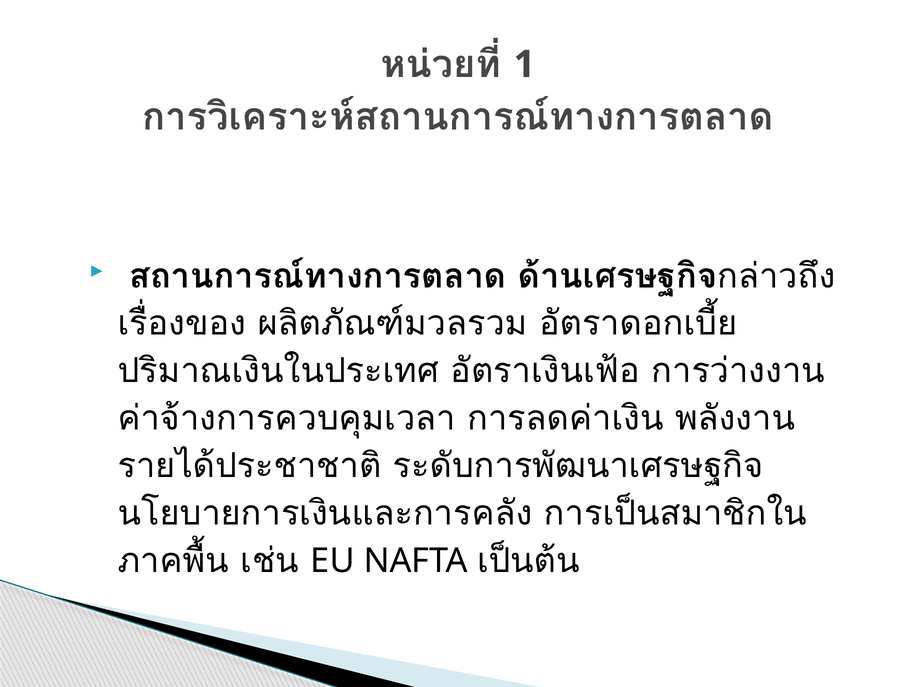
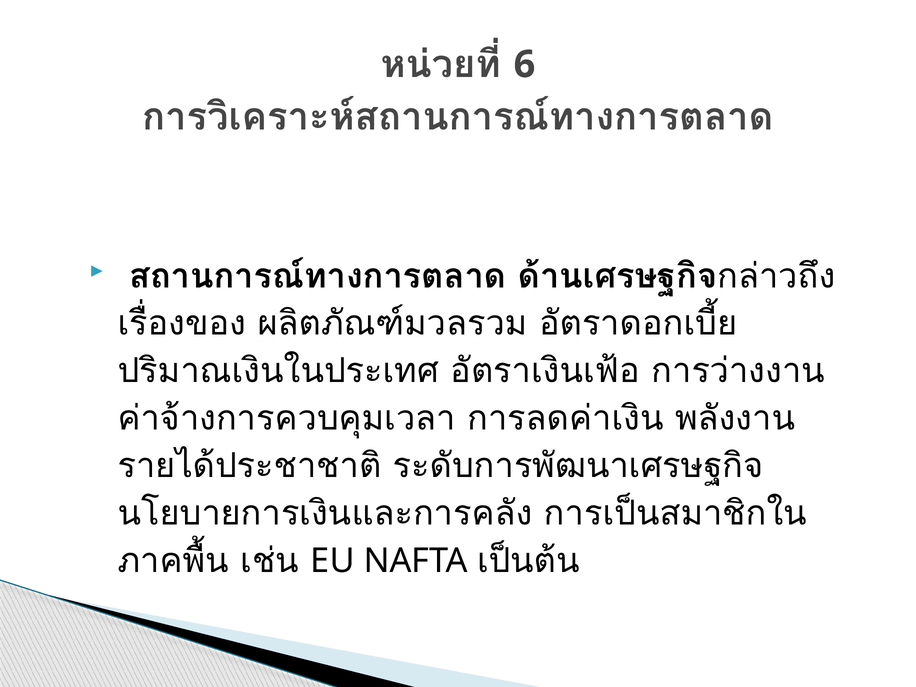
1: 1 -> 6 (524, 65)
